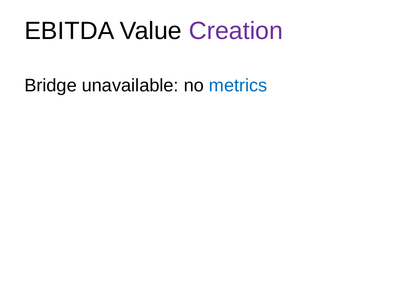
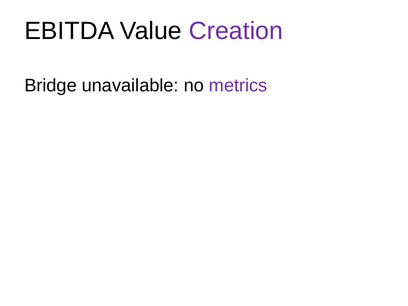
metrics colour: blue -> purple (238, 86)
